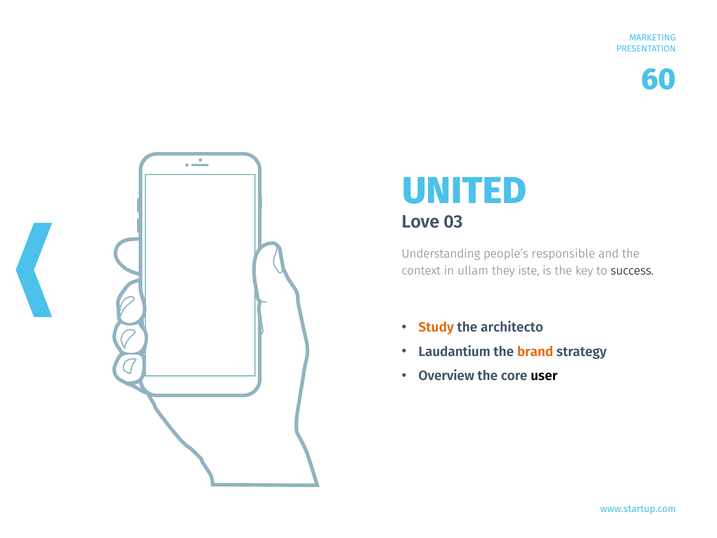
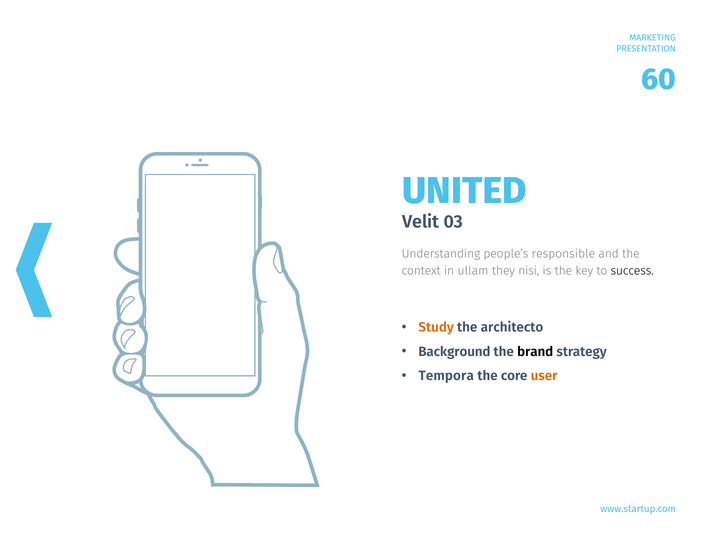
Love: Love -> Velit (421, 222)
iste: iste -> nisi (529, 271)
Laudantium: Laudantium -> Background (454, 352)
brand colour: orange -> black (535, 352)
Overview: Overview -> Tempora (446, 376)
user colour: black -> orange (544, 376)
